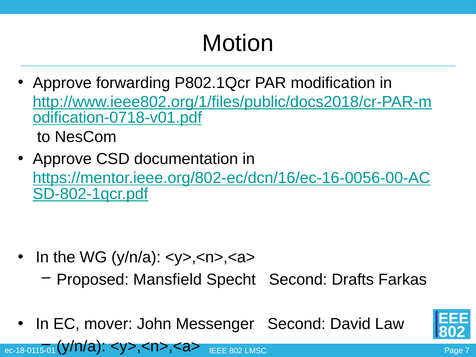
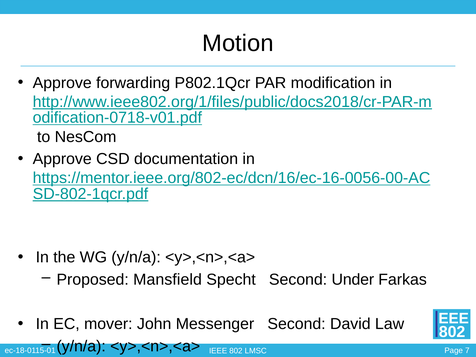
Drafts: Drafts -> Under (353, 280)
